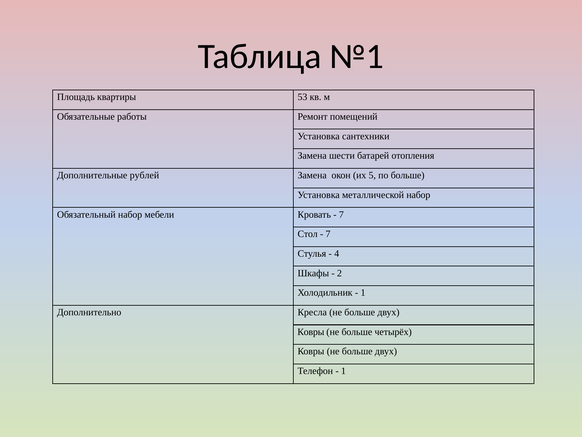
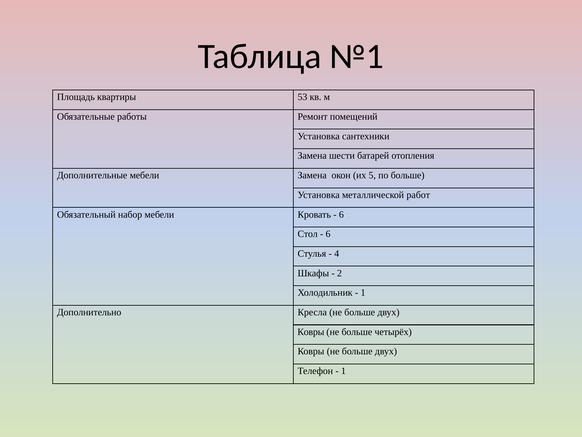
Дополнительные рублей: рублей -> мебели (145, 175)
металлической набор: набор -> работ (418, 195)
7: 7 -> 6 (341, 214)
7: 7 -> 6 (328, 234)
